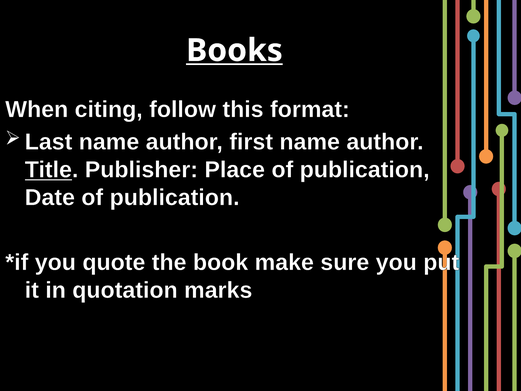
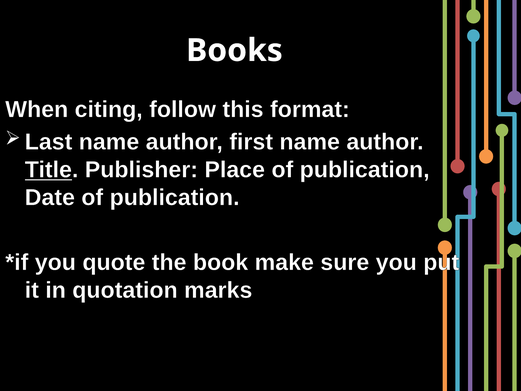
Books underline: present -> none (234, 50)
